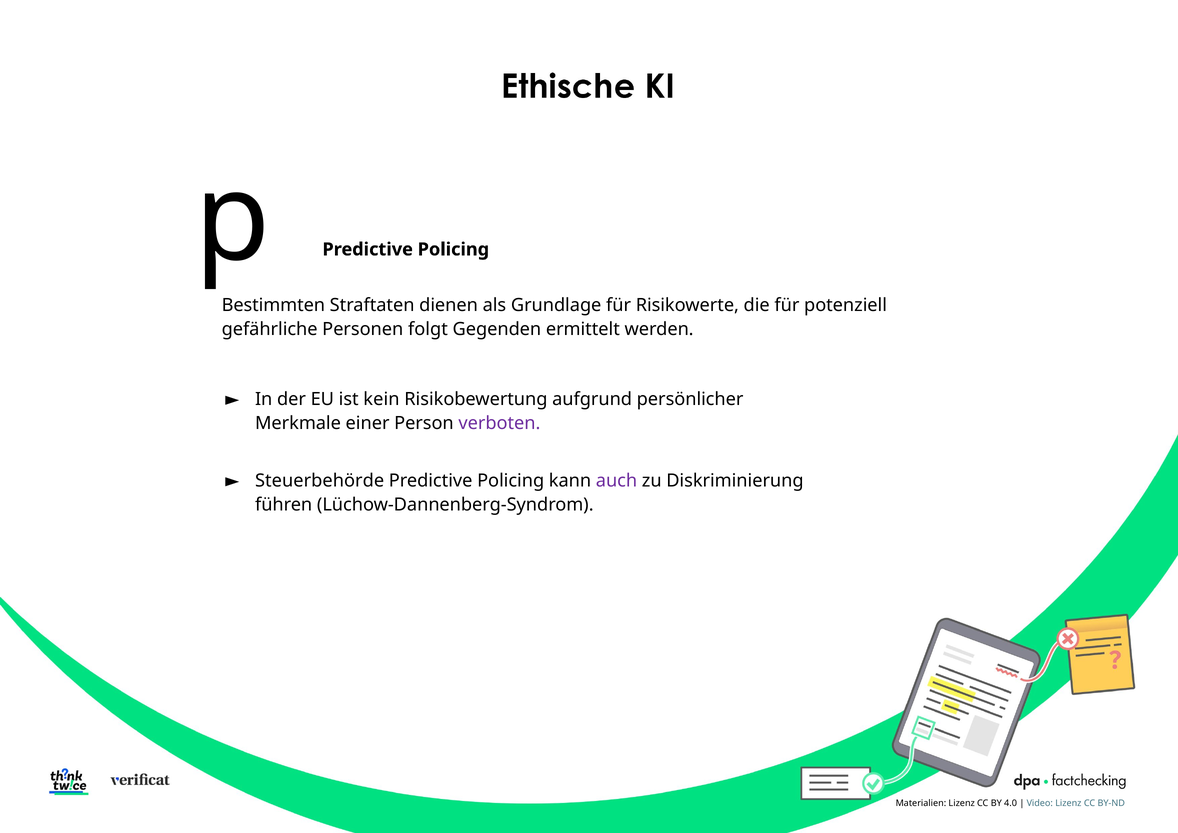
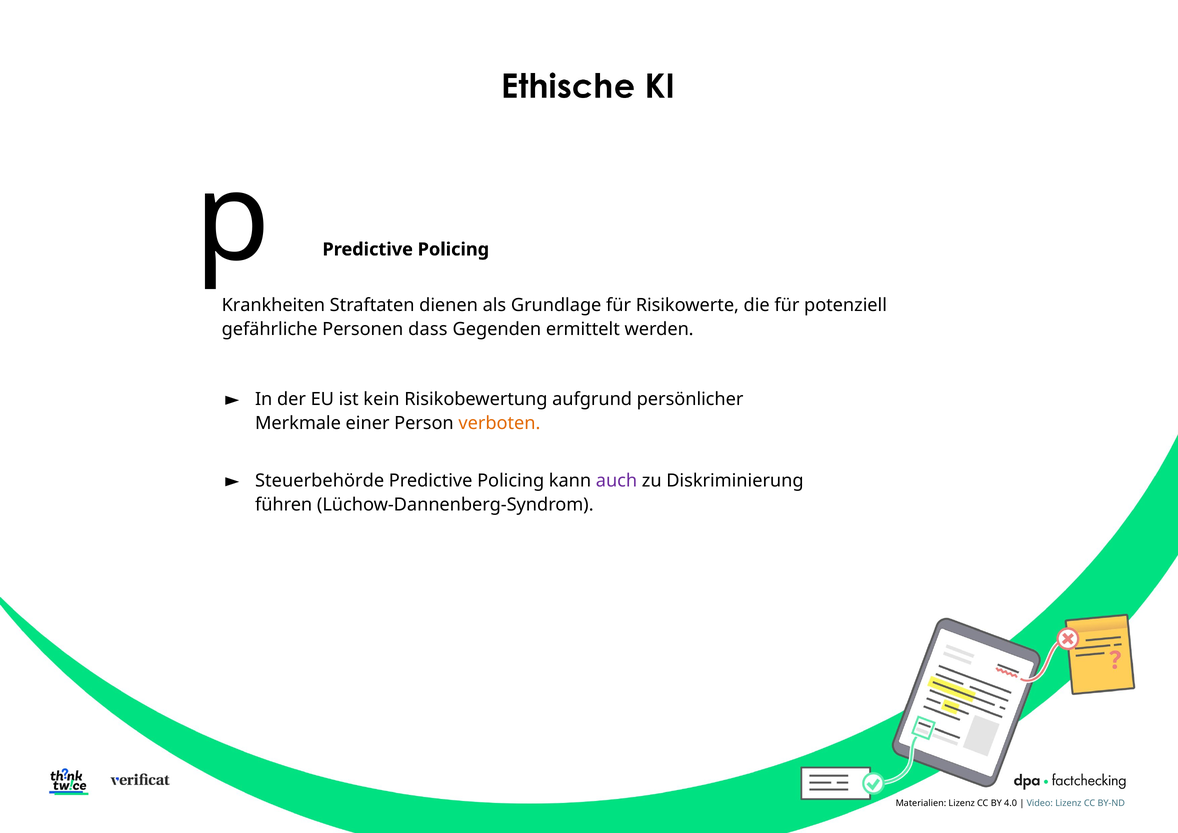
Bestimmten: Bestimmten -> Krankheiten (273, 305)
folgt: folgt -> dass (428, 329)
verboten colour: purple -> orange (499, 423)
